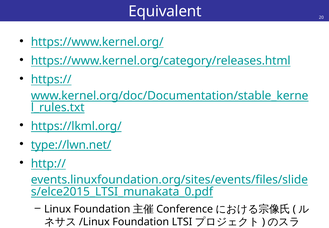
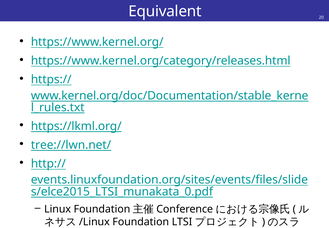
type://lwn.net/: type://lwn.net/ -> tree://lwn.net/ (71, 145)
